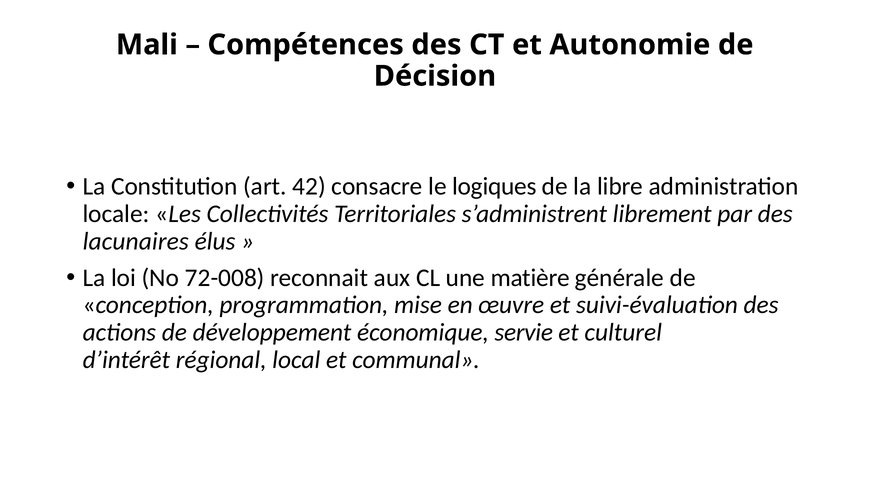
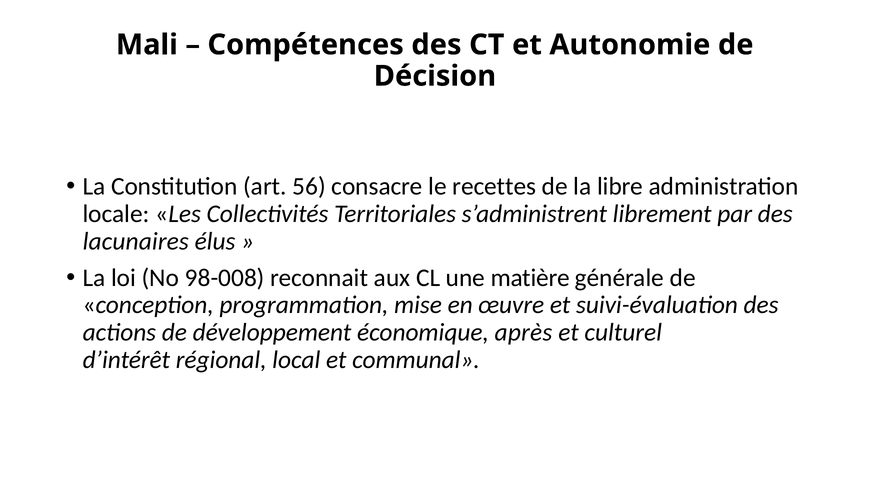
42: 42 -> 56 (309, 187)
logiques: logiques -> recettes (494, 187)
72-008: 72-008 -> 98-008 (225, 278)
servie: servie -> après (523, 333)
